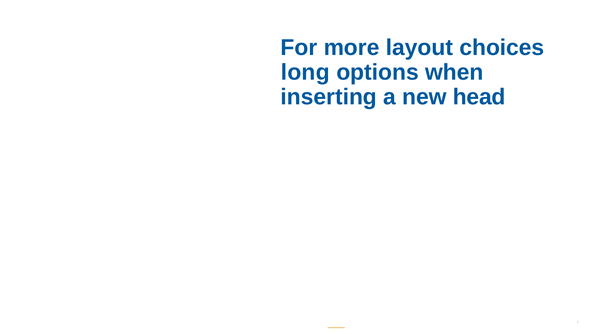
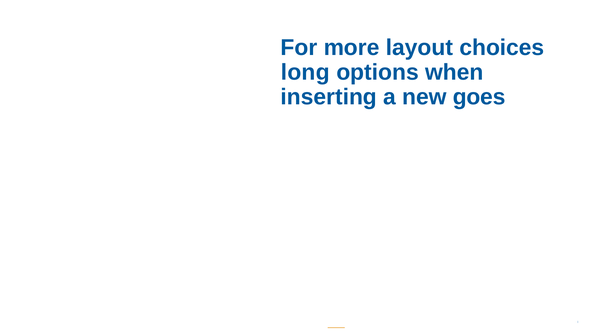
head: head -> goes (479, 97)
